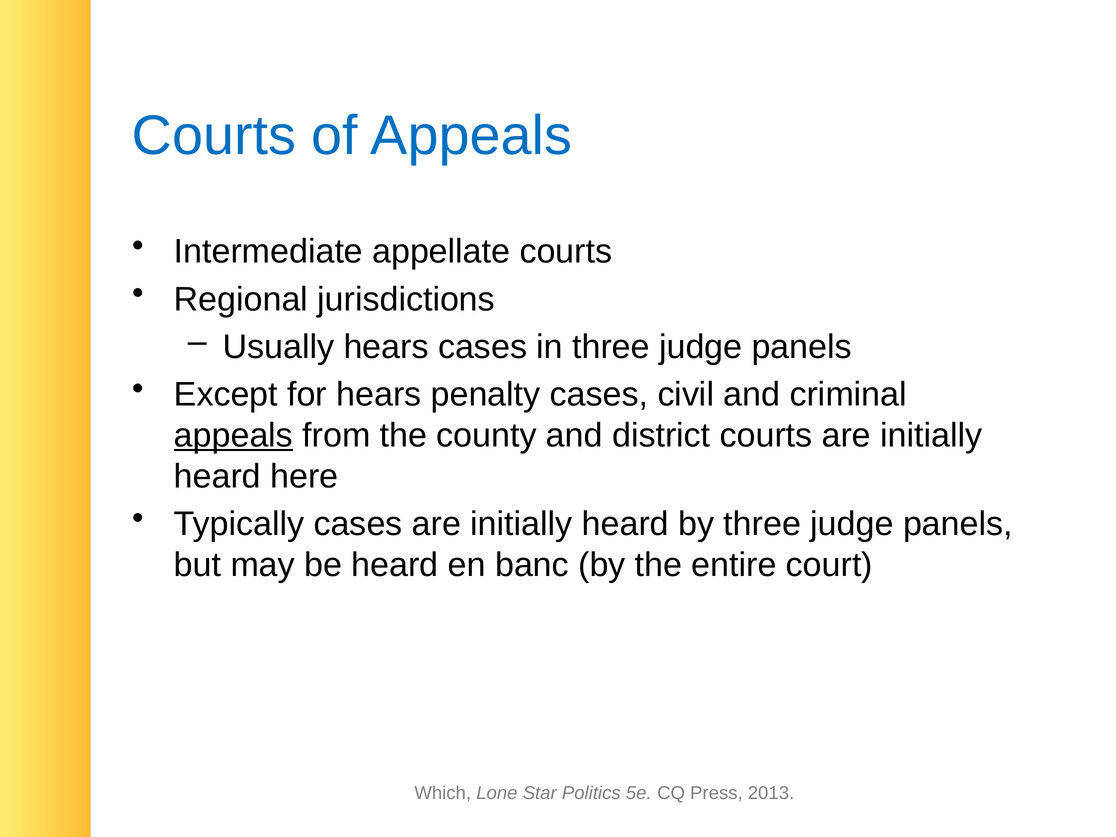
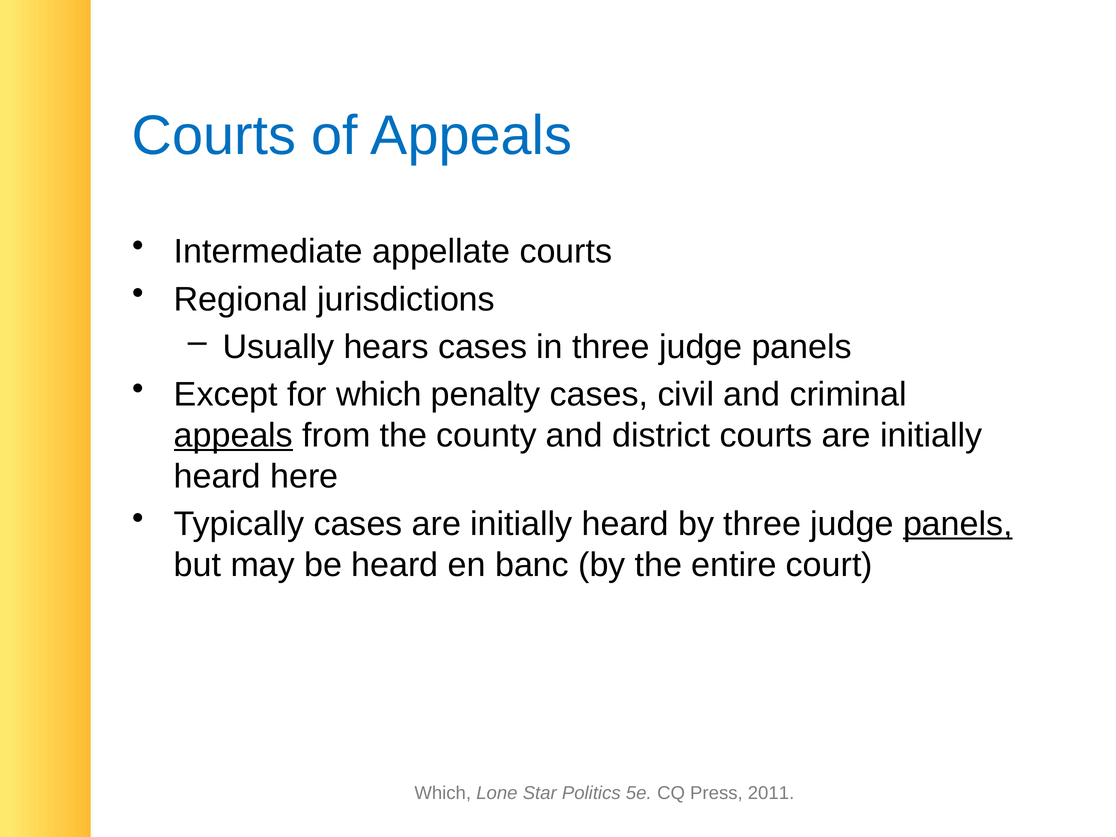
for hears: hears -> which (379, 395)
panels underline: none -> present (958, 524)
2013: 2013 -> 2011 (771, 793)
